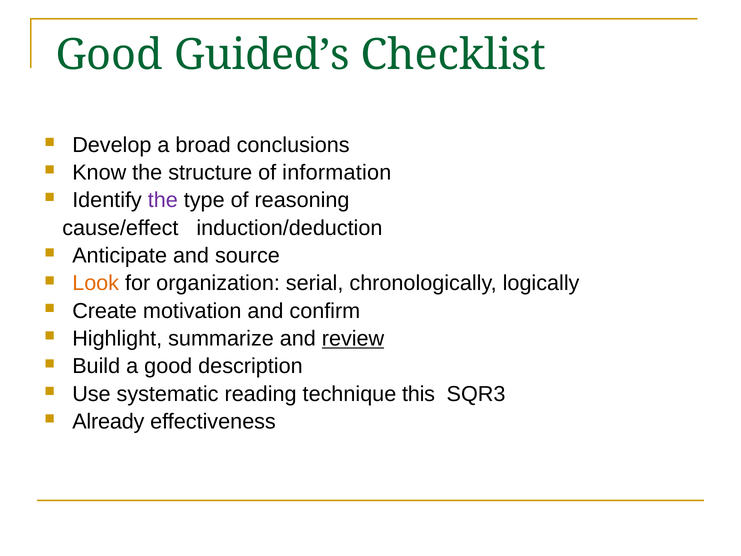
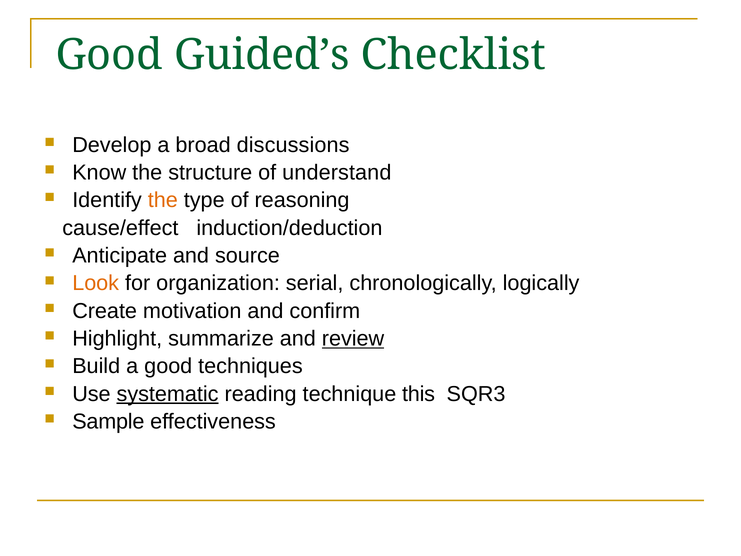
conclusions: conclusions -> discussions (293, 145)
information: information -> understand (337, 173)
the colour: purple -> orange (163, 200)
description: description -> techniques (250, 366)
systematic underline: none -> present (168, 394)
Already: Already -> Sample (108, 421)
